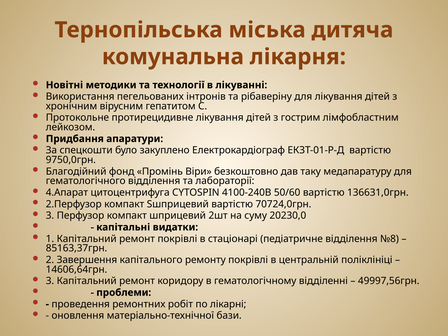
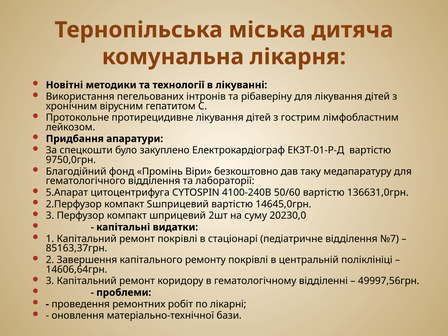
4.Апарат: 4.Апарат -> 5.Апарат (67, 193)
70724,0грн: 70724,0грн -> 14645,0грн (283, 204)
№8: №8 -> №7 (389, 239)
